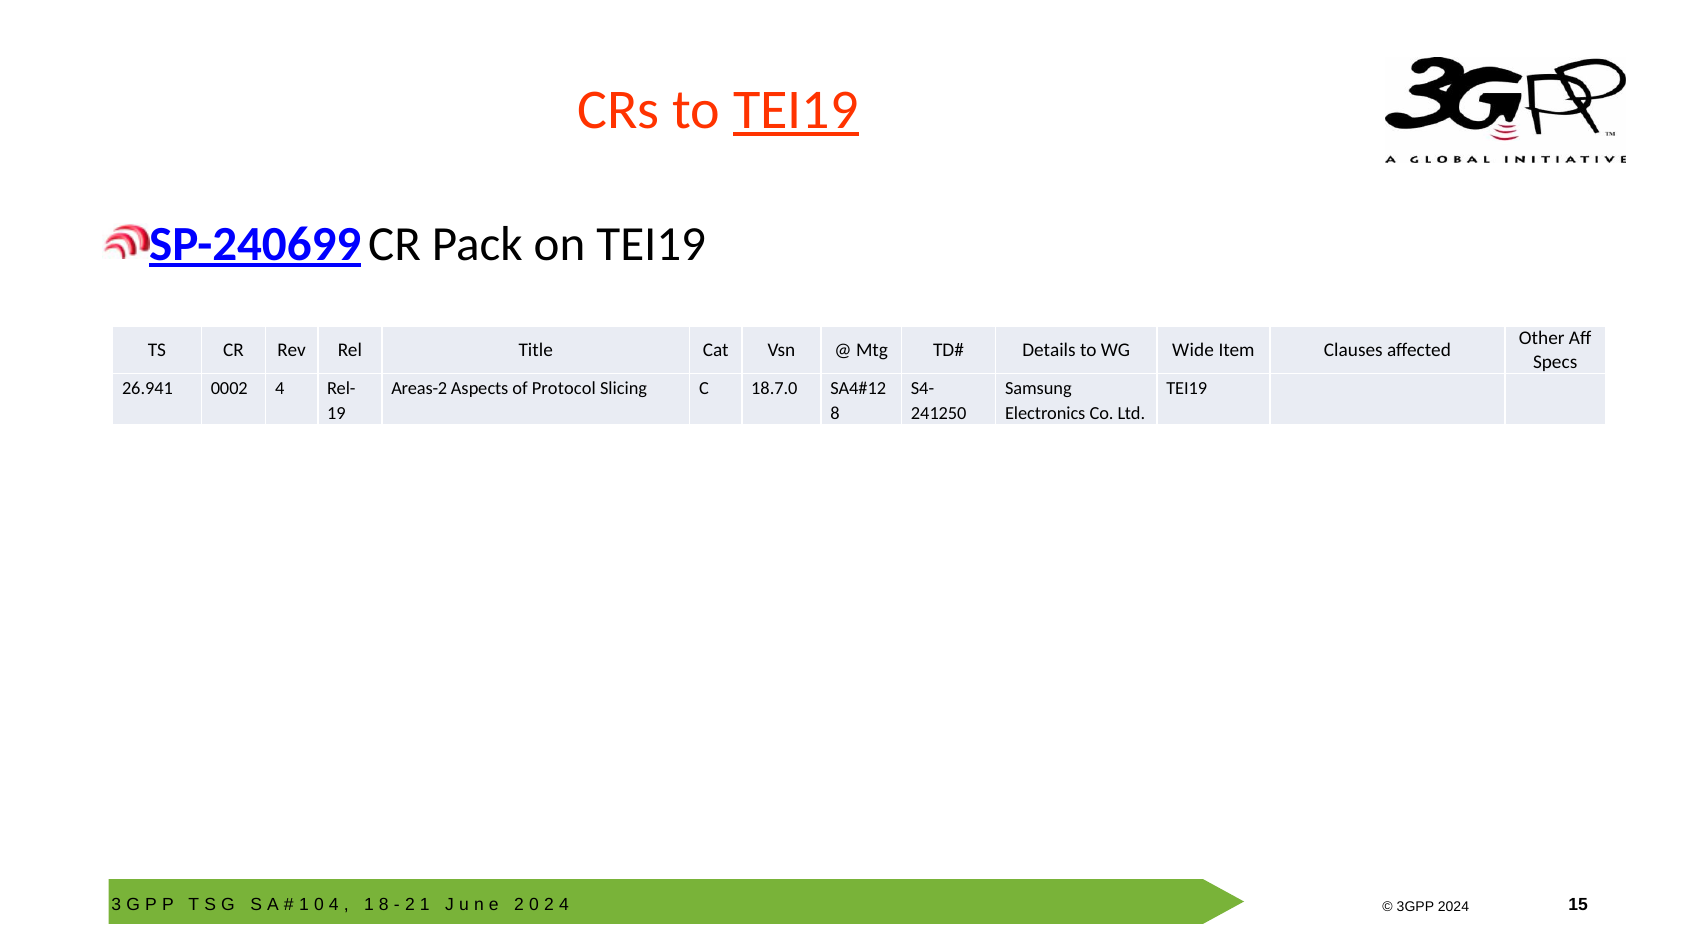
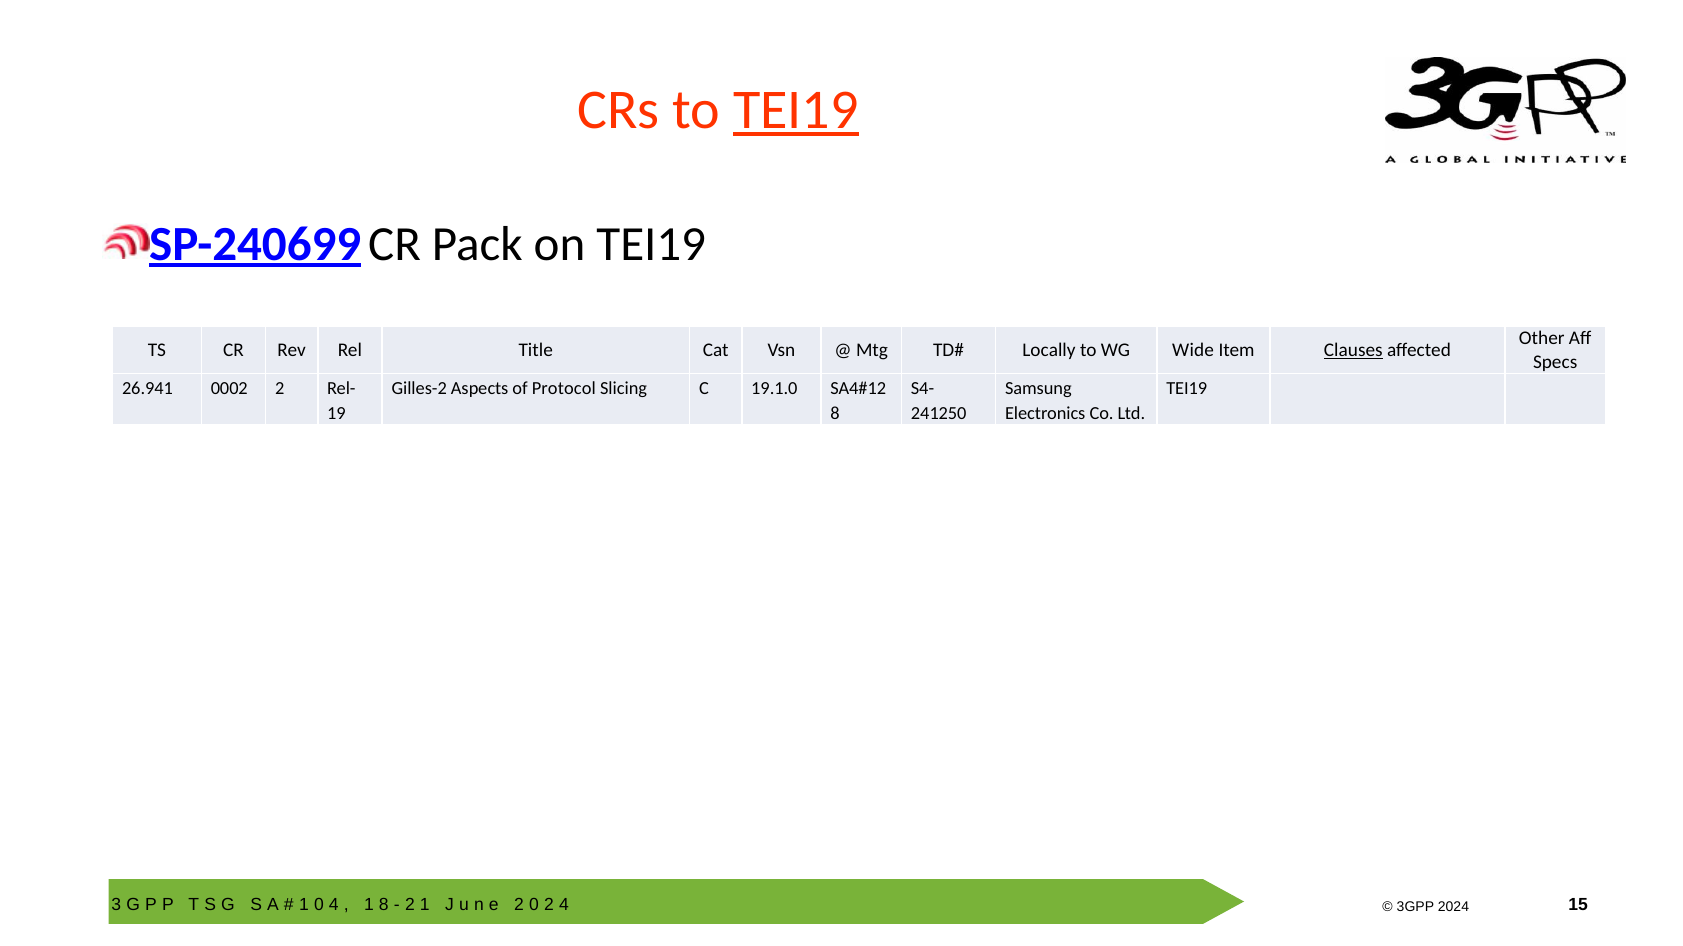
Details: Details -> Locally (1049, 350)
Clauses underline: none -> present (1353, 350)
0002 4: 4 -> 2 (280, 388)
Areas-2: Areas-2 -> Gilles-2 (419, 388)
18.7.0: 18.7.0 -> 19.1.0 (774, 388)
